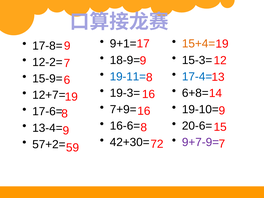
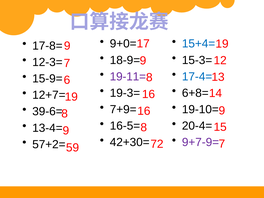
9+1=: 9+1= -> 9+0= (123, 44)
15+4= colour: orange -> blue (199, 44)
12-2=: 12-2= -> 12-3= (47, 62)
19-11= colour: blue -> purple (128, 77)
17-6=: 17-6= -> 39-6= (47, 112)
16-6=: 16-6= -> 16-5= (125, 126)
20-6=: 20-6= -> 20-4= (197, 126)
